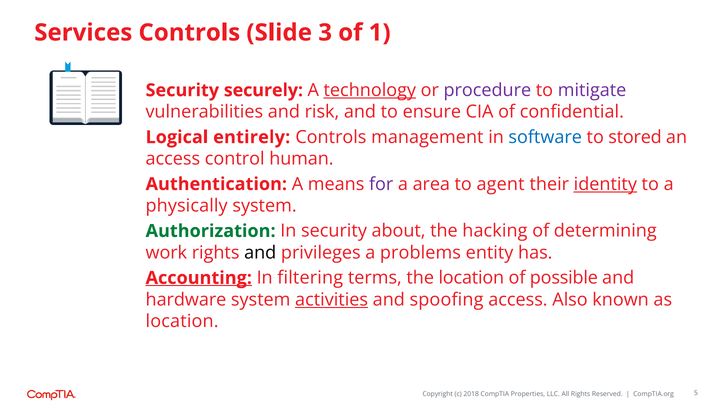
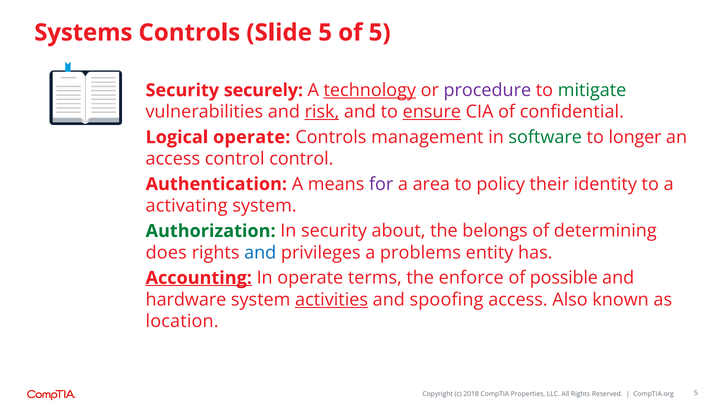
Services: Services -> Systems (83, 33)
Slide 3: 3 -> 5 (325, 33)
of 1: 1 -> 5 (380, 33)
mitigate colour: purple -> green (592, 90)
risk underline: none -> present (322, 112)
ensure underline: none -> present (432, 112)
Logical entirely: entirely -> operate (252, 137)
software colour: blue -> green (545, 137)
stored: stored -> longer (635, 137)
control human: human -> control (301, 159)
agent: agent -> policy (501, 184)
identity underline: present -> none (605, 184)
physically: physically -> activating (187, 206)
hacking: hacking -> belongs (495, 231)
work: work -> does (166, 253)
and colour: black -> blue (260, 253)
In filtering: filtering -> operate (310, 278)
the location: location -> enforce (471, 278)
